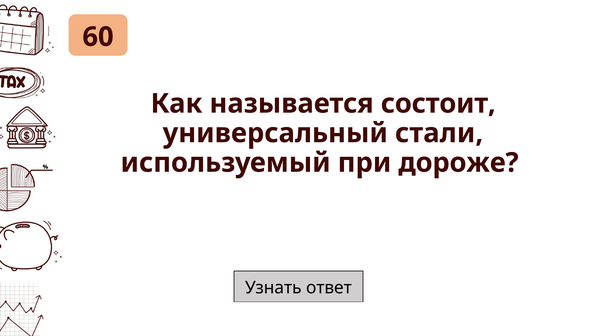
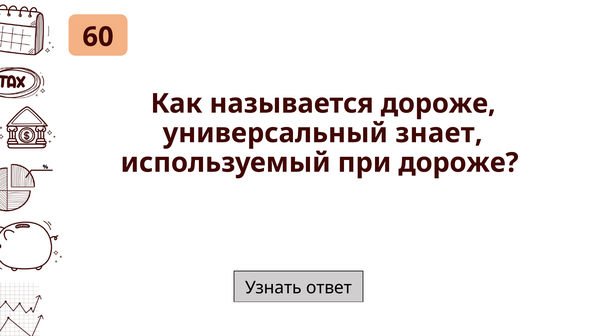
называется состоит: состоит -> дороже (438, 104)
стали: стали -> знает (439, 133)
